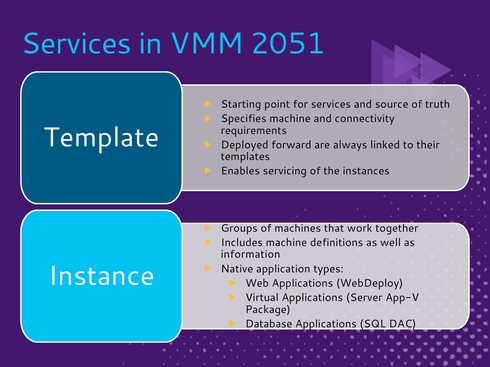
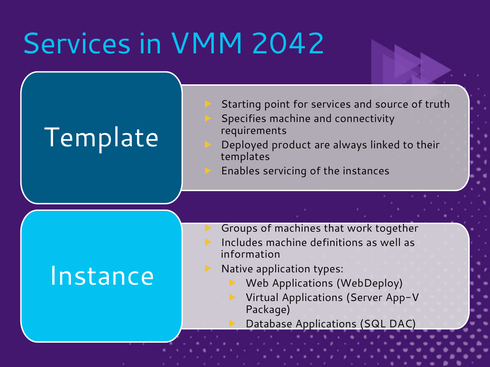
2051: 2051 -> 2042 (288, 44)
forward: forward -> product (291, 145)
